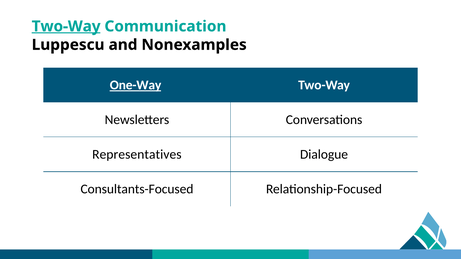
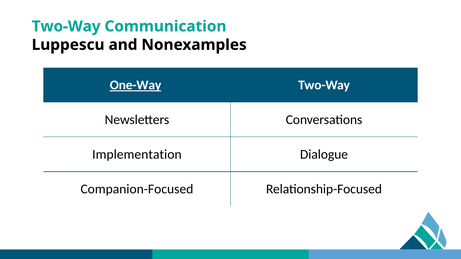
Two-Way underline: present -> none (66, 26)
Representatives: Representatives -> Implementation (137, 155)
Consultants-Focused: Consultants-Focused -> Companion-Focused (137, 189)
